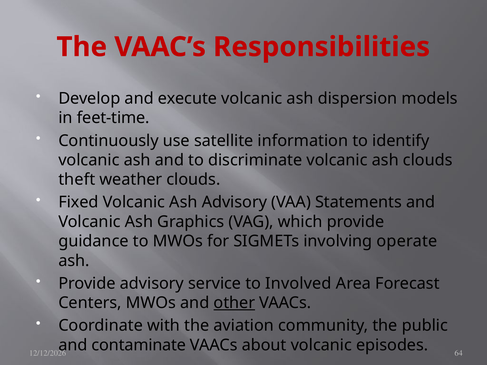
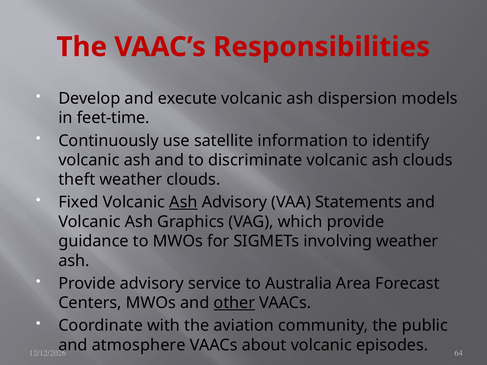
Ash underline: none -> present (183, 202)
involving operate: operate -> weather (407, 241)
Involved: Involved -> Australia (299, 284)
contaminate: contaminate -> atmosphere (139, 345)
